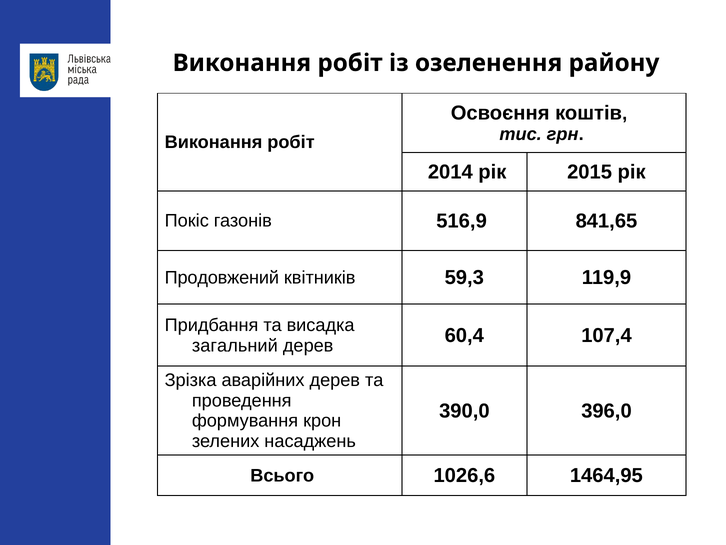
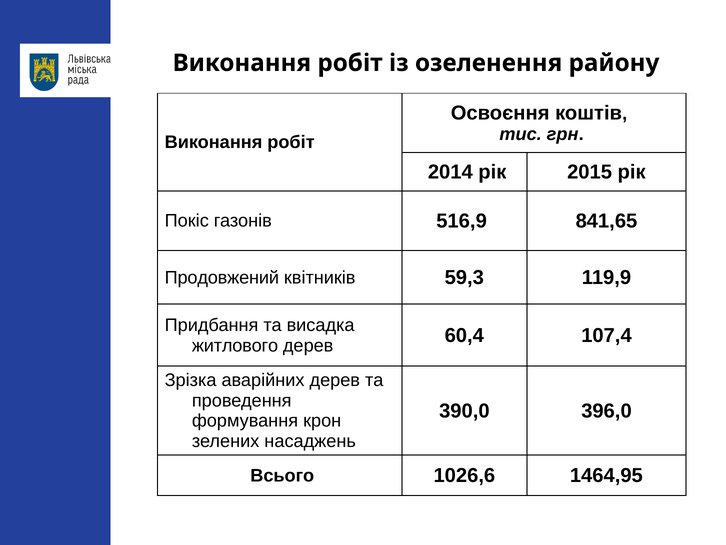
загальний: загальний -> житлового (235, 345)
